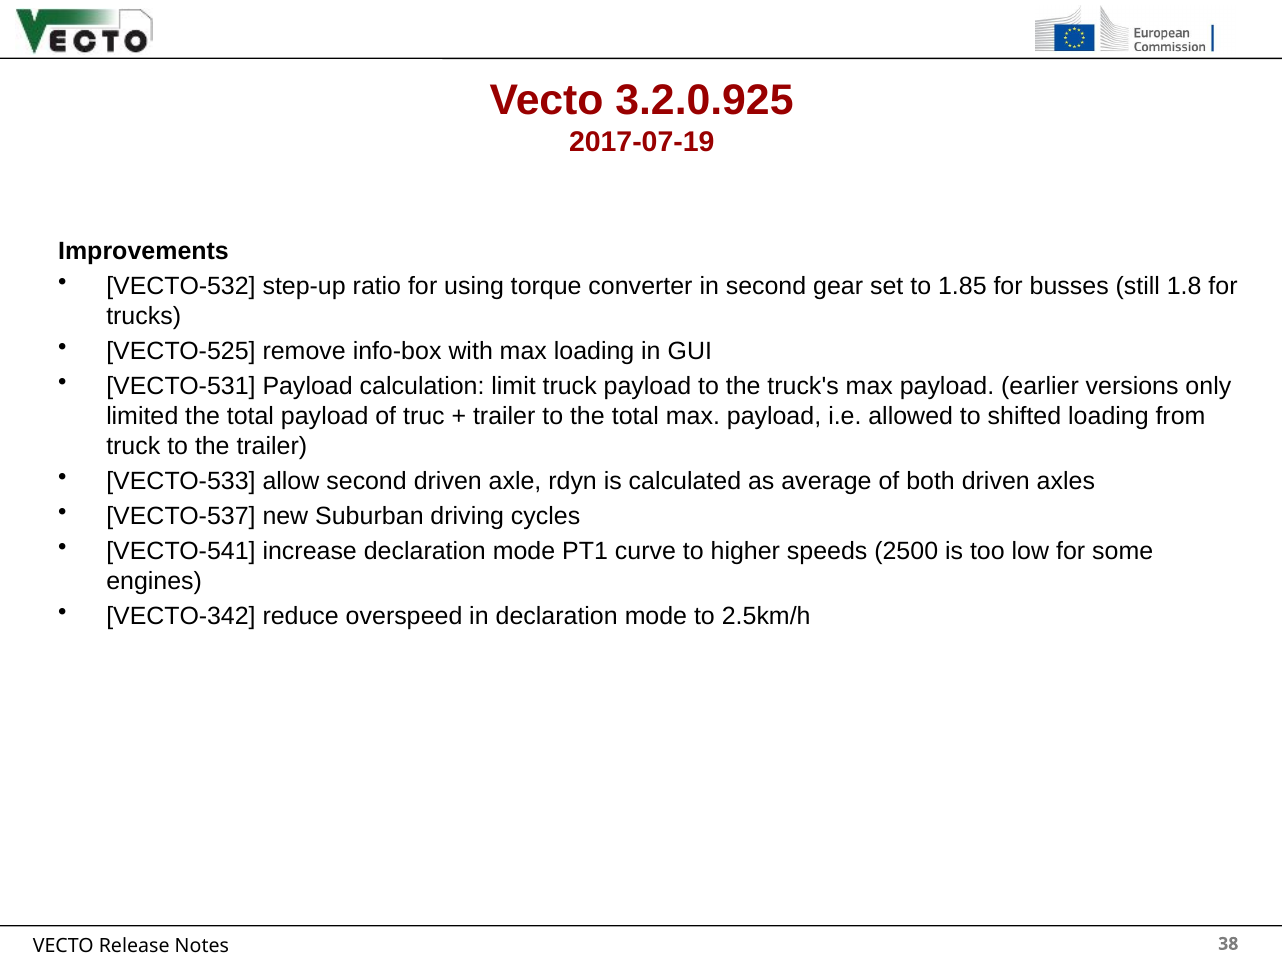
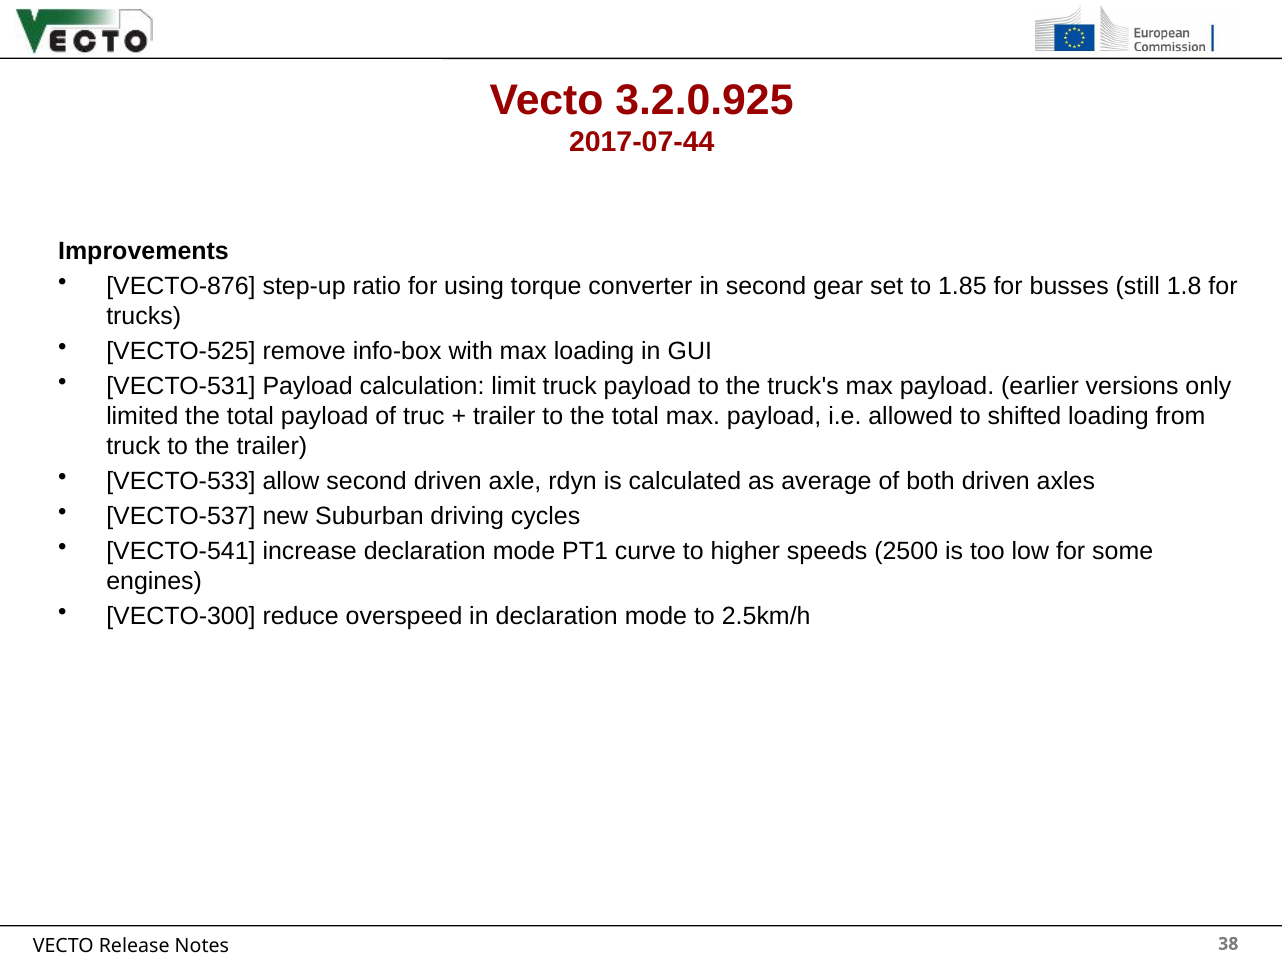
2017-07-19: 2017-07-19 -> 2017-07-44 (642, 142)
VECTO-532: VECTO-532 -> VECTO-876 (181, 286)
VECTO-342: VECTO-342 -> VECTO-300 (181, 616)
